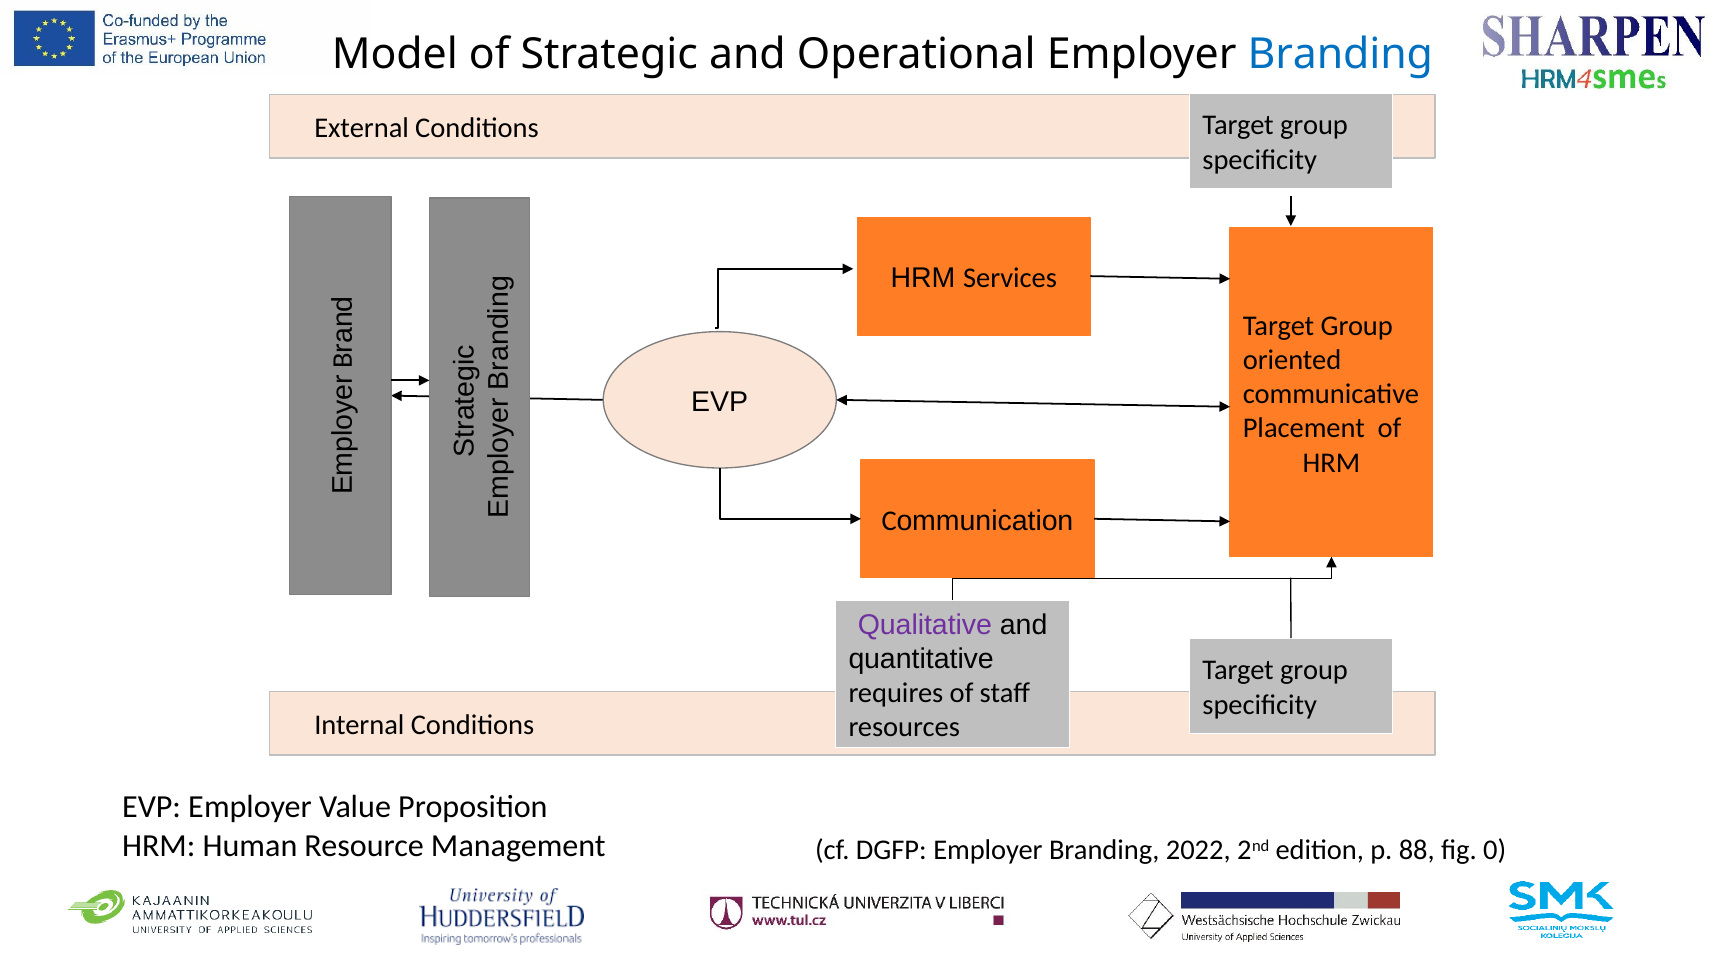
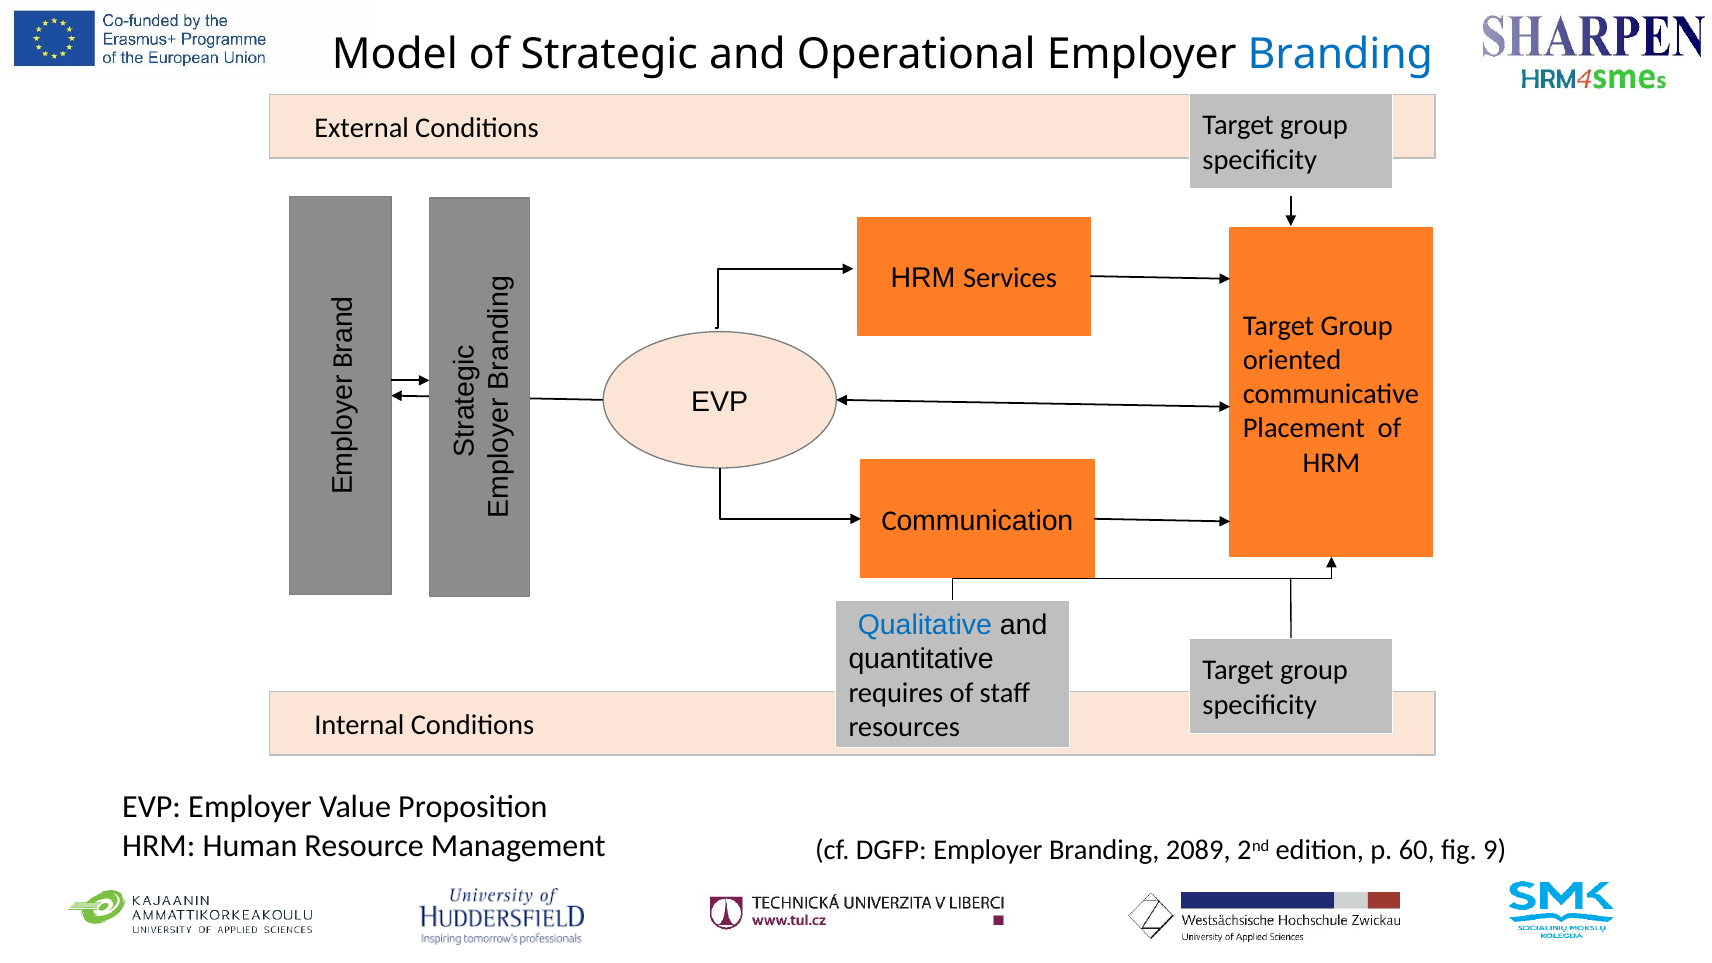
Qualitative colour: purple -> blue (925, 625)
2022: 2022 -> 2089 (1198, 850)
88: 88 -> 60 (1417, 850)
0: 0 -> 9 (1495, 850)
